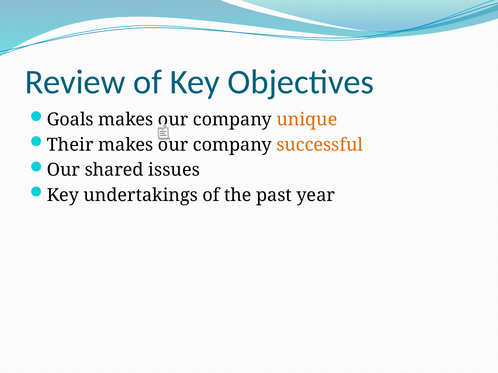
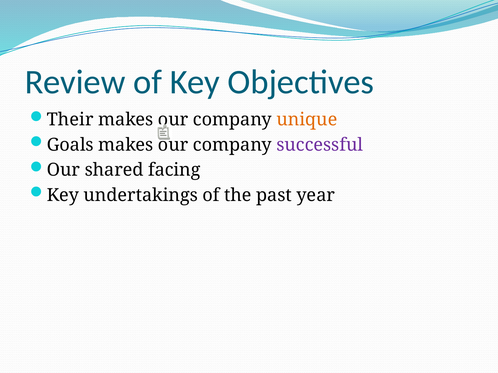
Goals: Goals -> Their (70, 120)
Their: Their -> Goals (70, 145)
successful colour: orange -> purple (320, 145)
issues: issues -> facing (174, 170)
